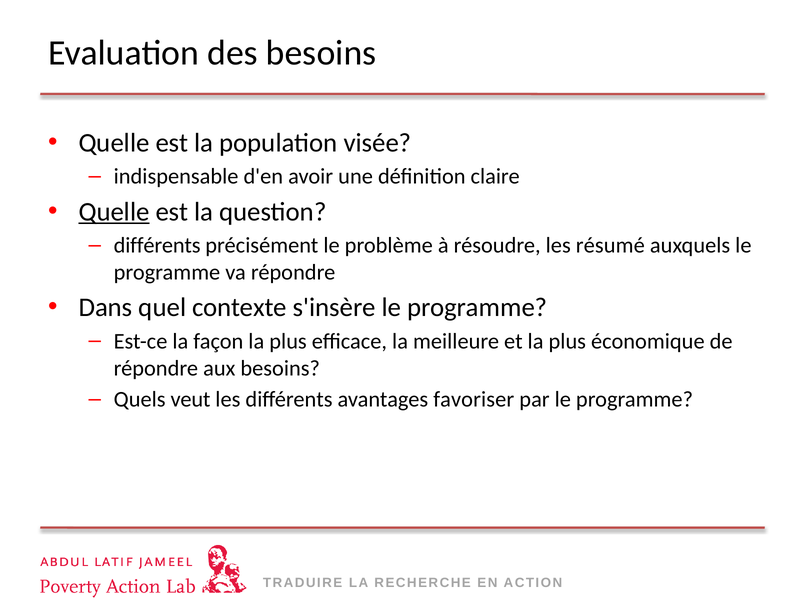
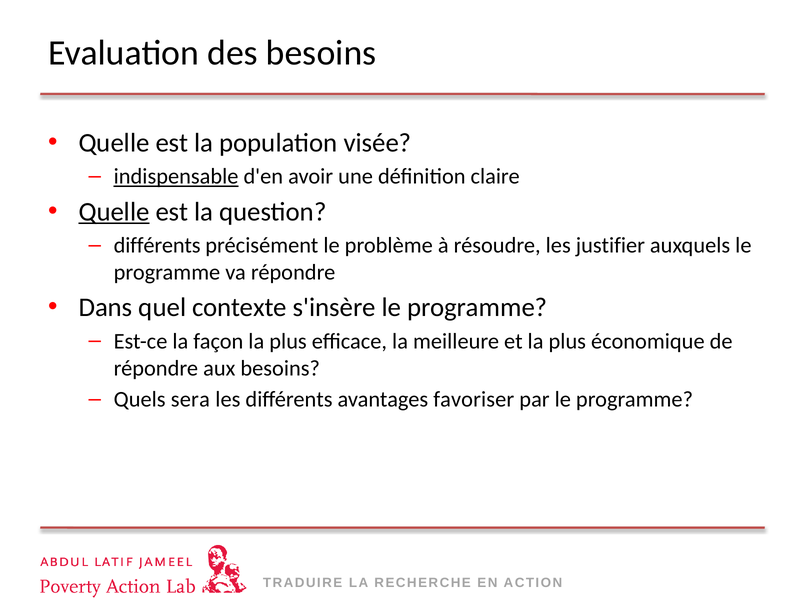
indispensable underline: none -> present (176, 176)
résumé: résumé -> justifier (610, 245)
veut: veut -> sera (190, 399)
